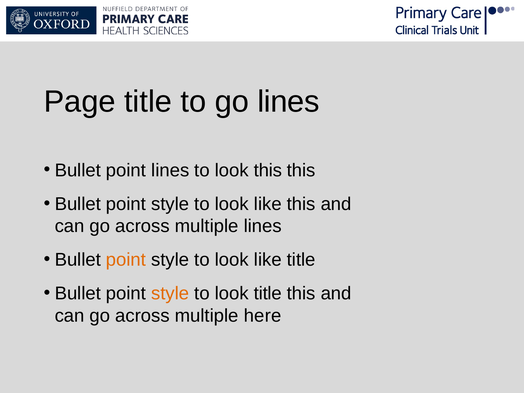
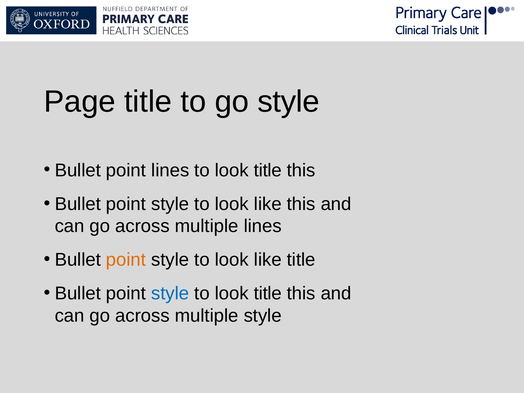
go lines: lines -> style (288, 102)
this: this -> title (268, 170)
style colour: orange -> blue (170, 294)
multiple here: here -> style (263, 316)
